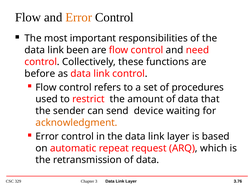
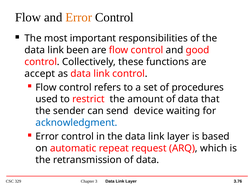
need: need -> good (198, 50)
before: before -> accept (40, 74)
acknowledgment colour: orange -> blue (76, 123)
